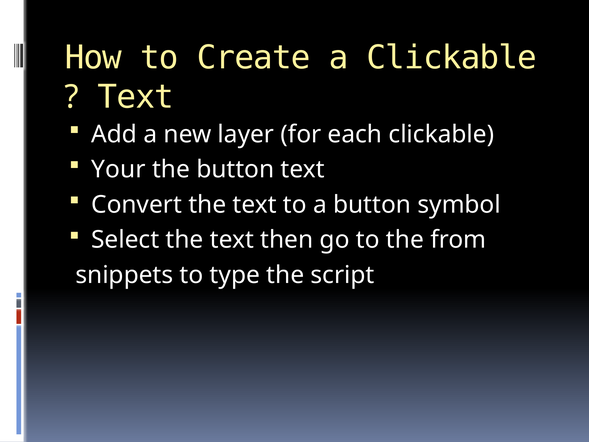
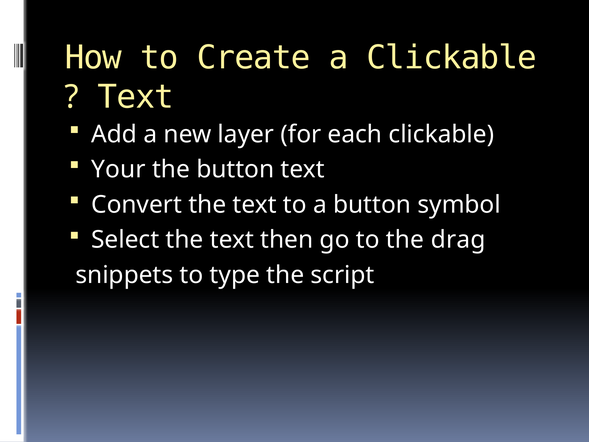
from: from -> drag (458, 240)
